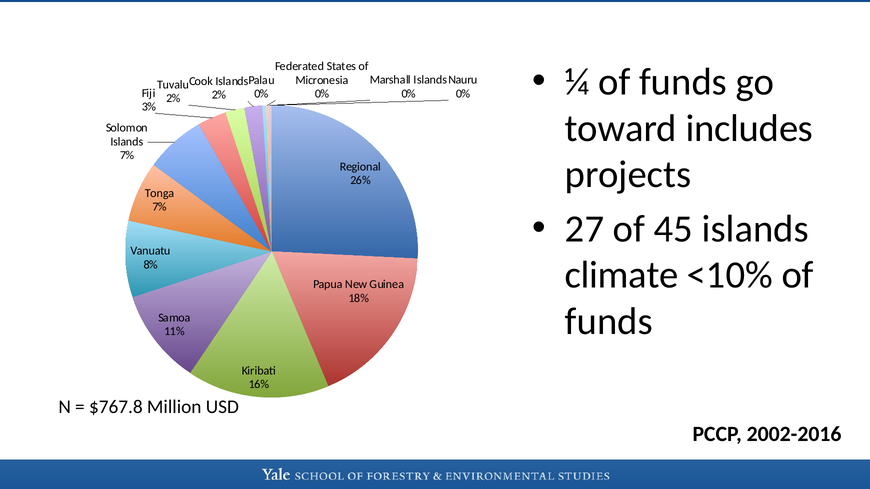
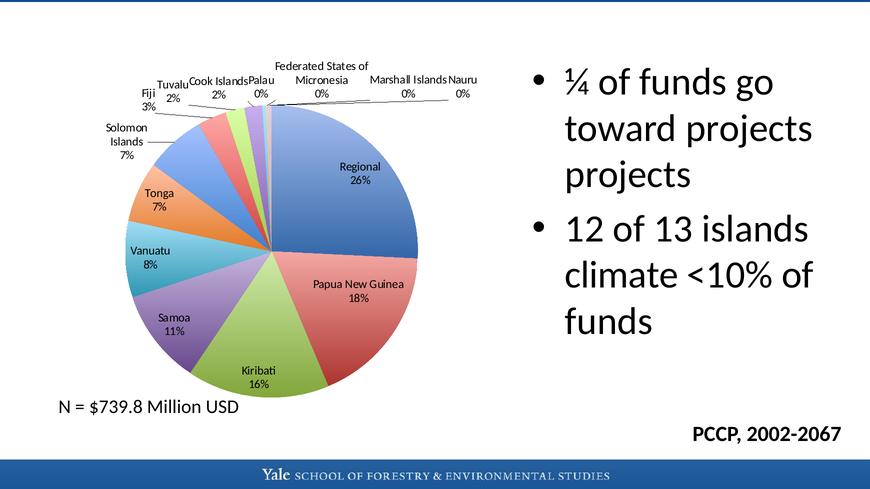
toward includes: includes -> projects (749, 128)
27: 27 -> 12 (585, 229)
45: 45 -> 13 (673, 229)
$767.8: $767.8 -> $739.8 (116, 407)
2002-2016: 2002-2016 -> 2002-2067 (794, 435)
